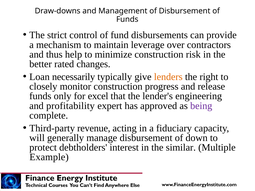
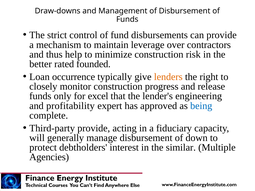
changes: changes -> founded (93, 64)
necessarily: necessarily -> occurrence (74, 77)
being colour: purple -> blue (201, 106)
Third-party revenue: revenue -> provide (94, 128)
Example: Example -> Agencies (49, 157)
